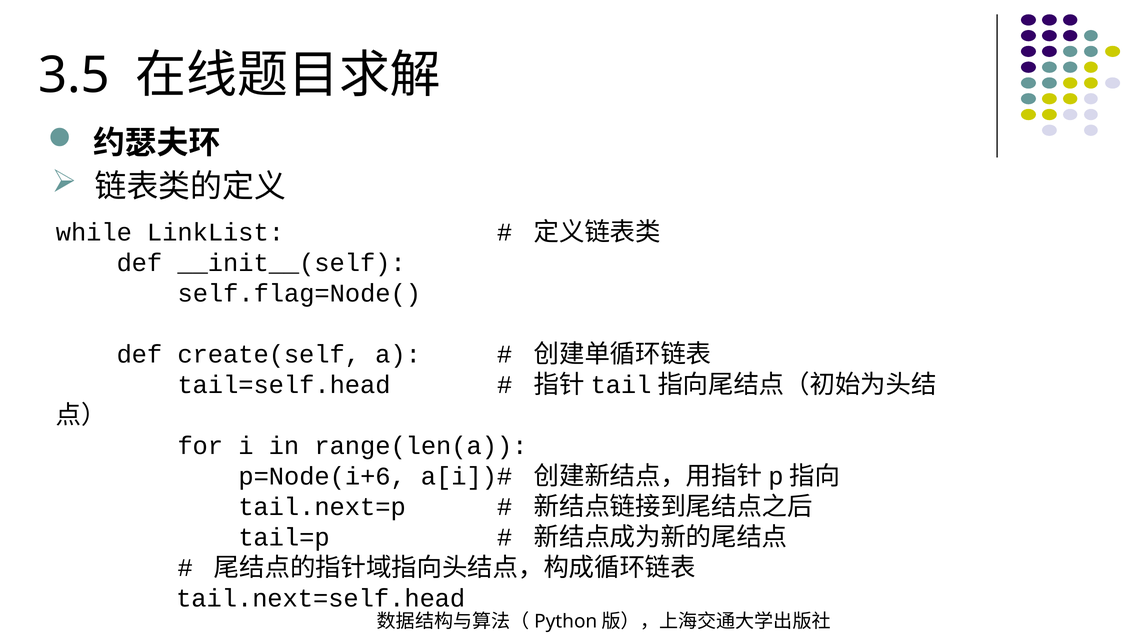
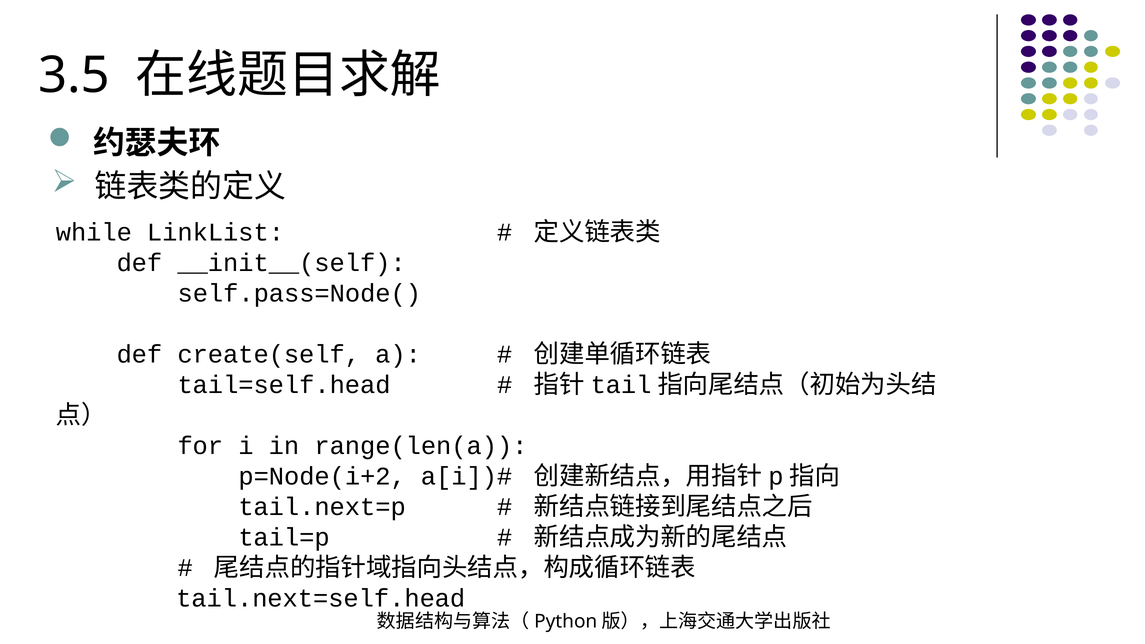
self.flag=Node(: self.flag=Node( -> self.pass=Node( (299, 293)
p=Node(i+6: p=Node(i+6 -> p=Node(i+2 (322, 476)
